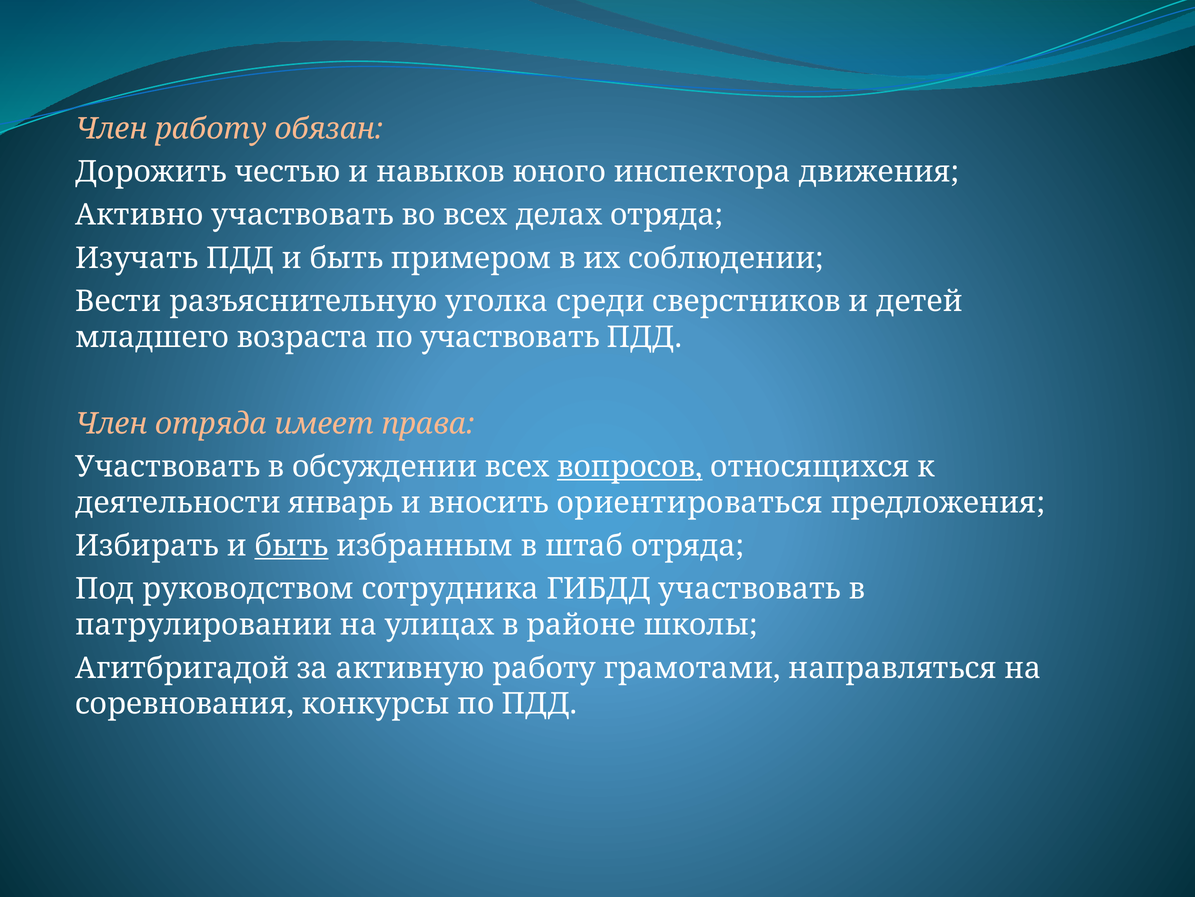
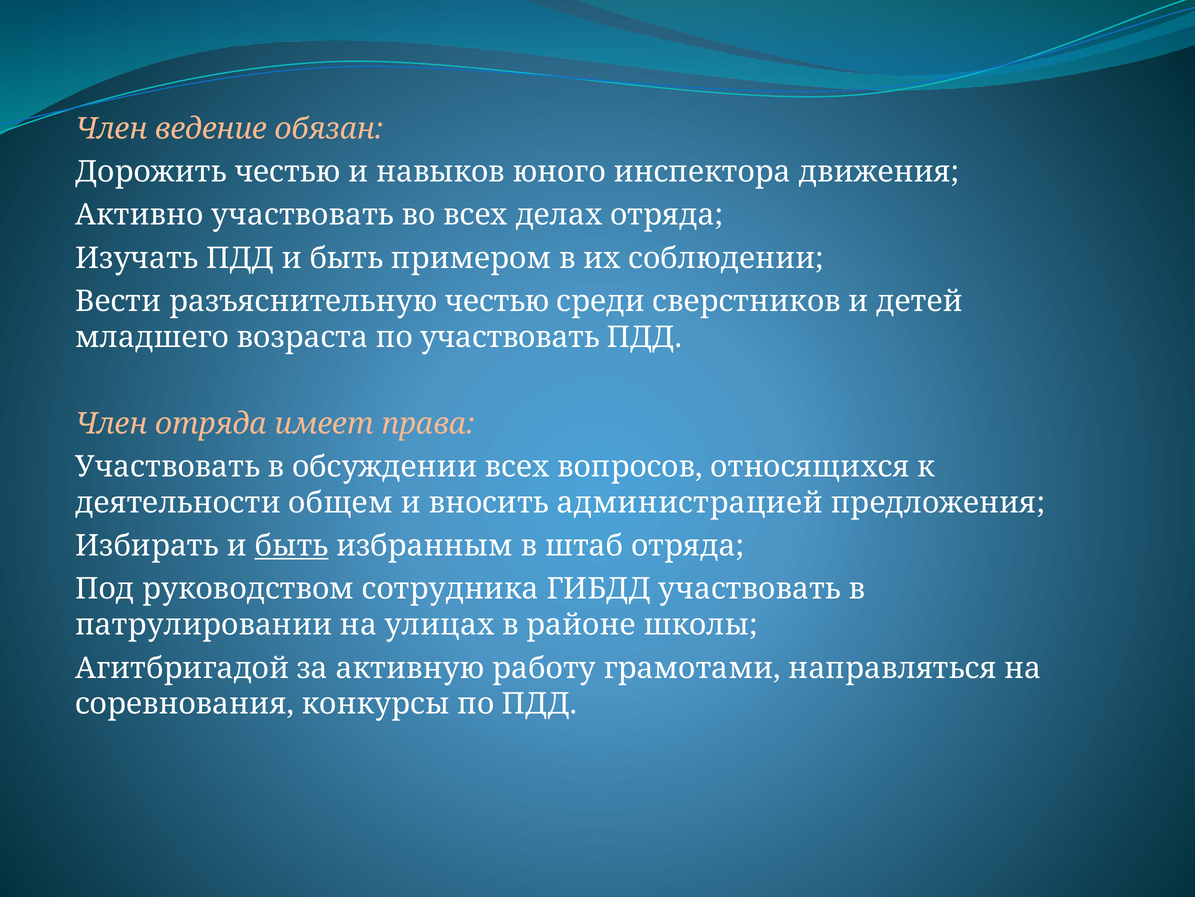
Член работу: работу -> ведение (211, 129)
разъяснительную уголка: уголка -> честью (497, 301)
вопросов underline: present -> none (630, 466)
январь: январь -> общем (341, 502)
ориентироваться: ориентироваться -> администрацией (690, 502)
